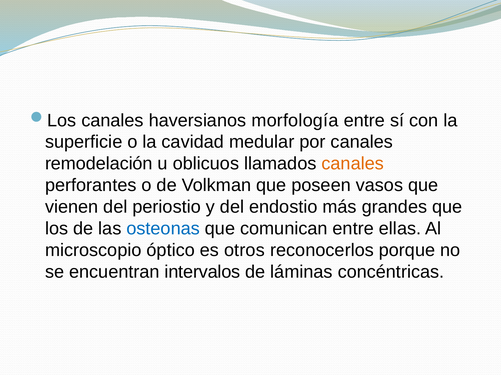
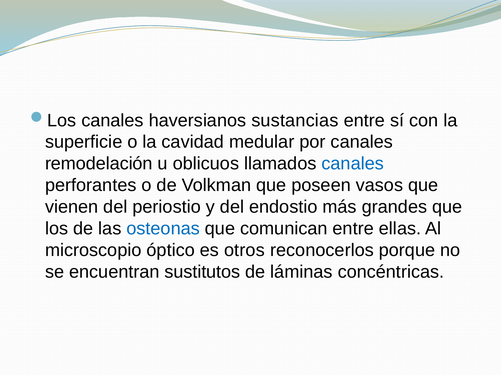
morfología: morfología -> sustancias (295, 121)
canales colour: orange -> blue (353, 164)
intervalos: intervalos -> sustitutos (202, 273)
